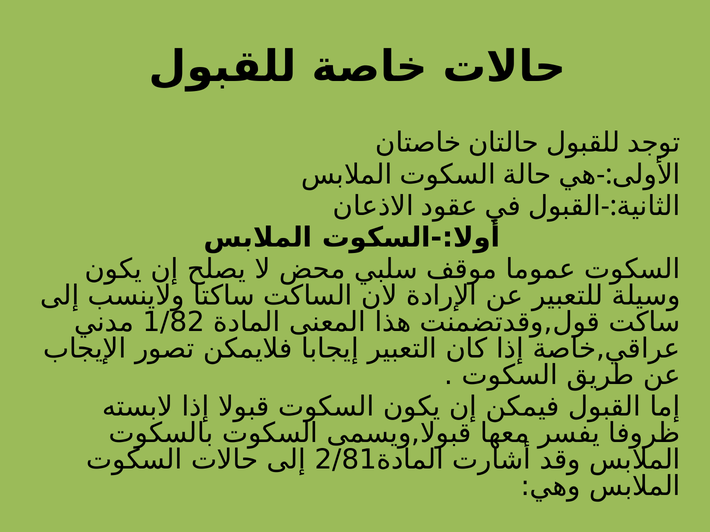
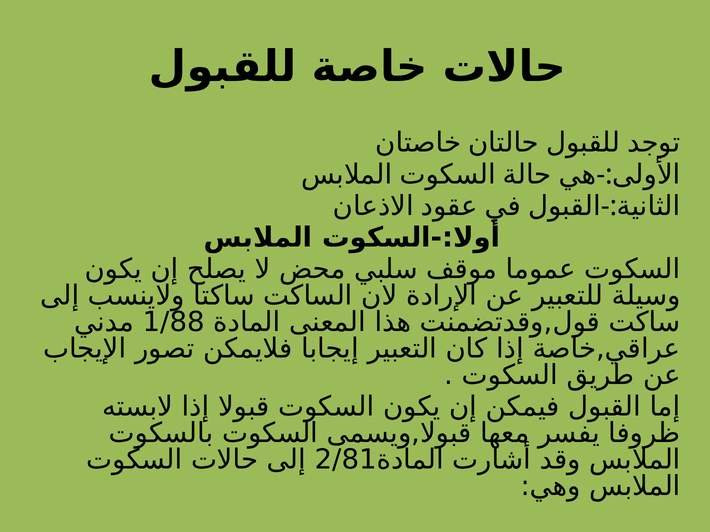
1/82: 1/82 -> 1/88 (174, 322)
